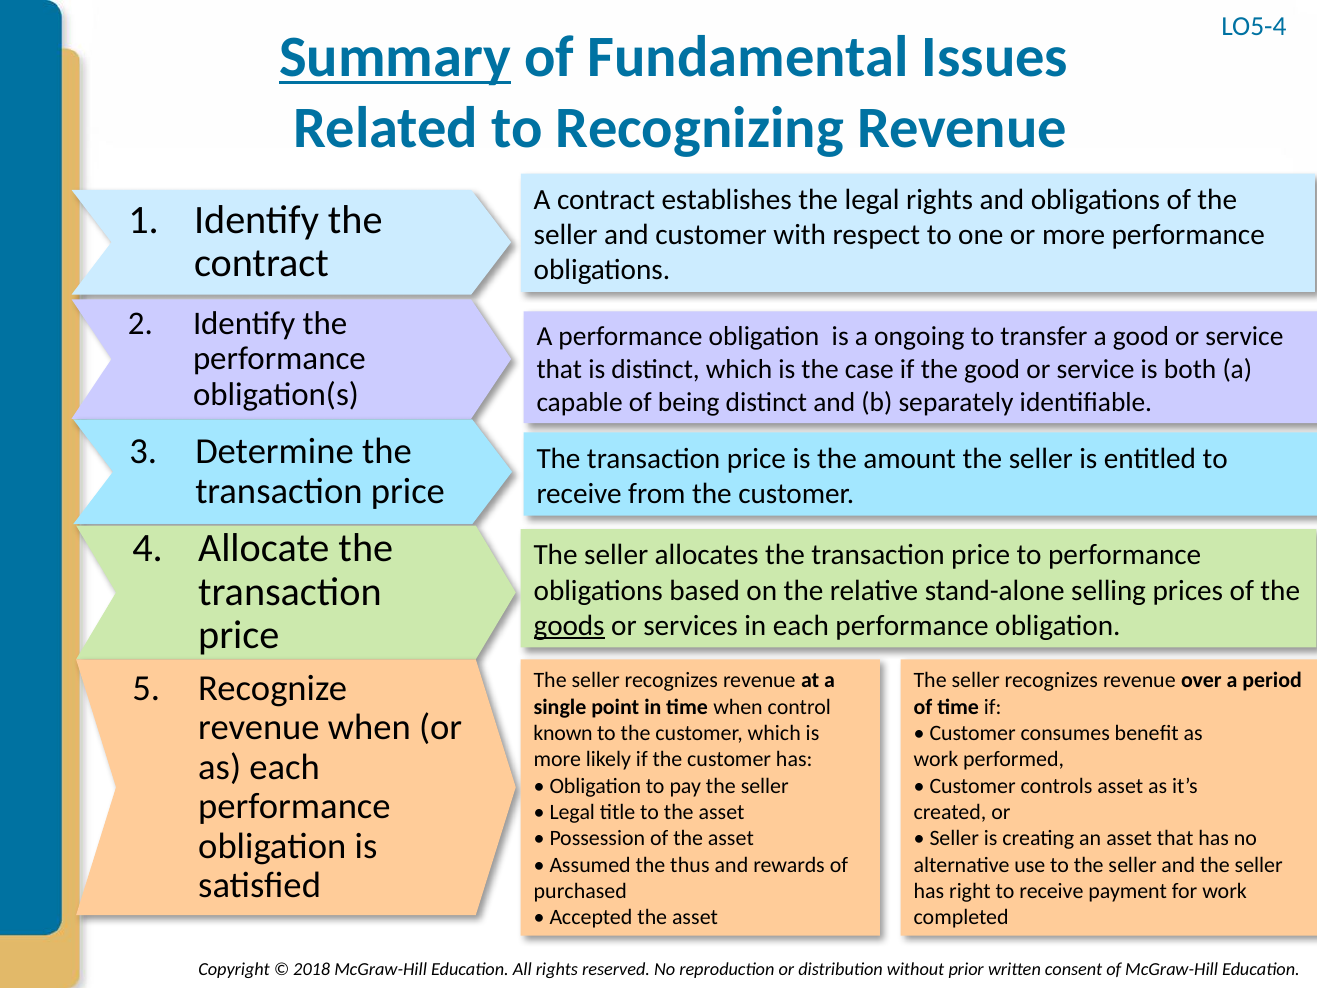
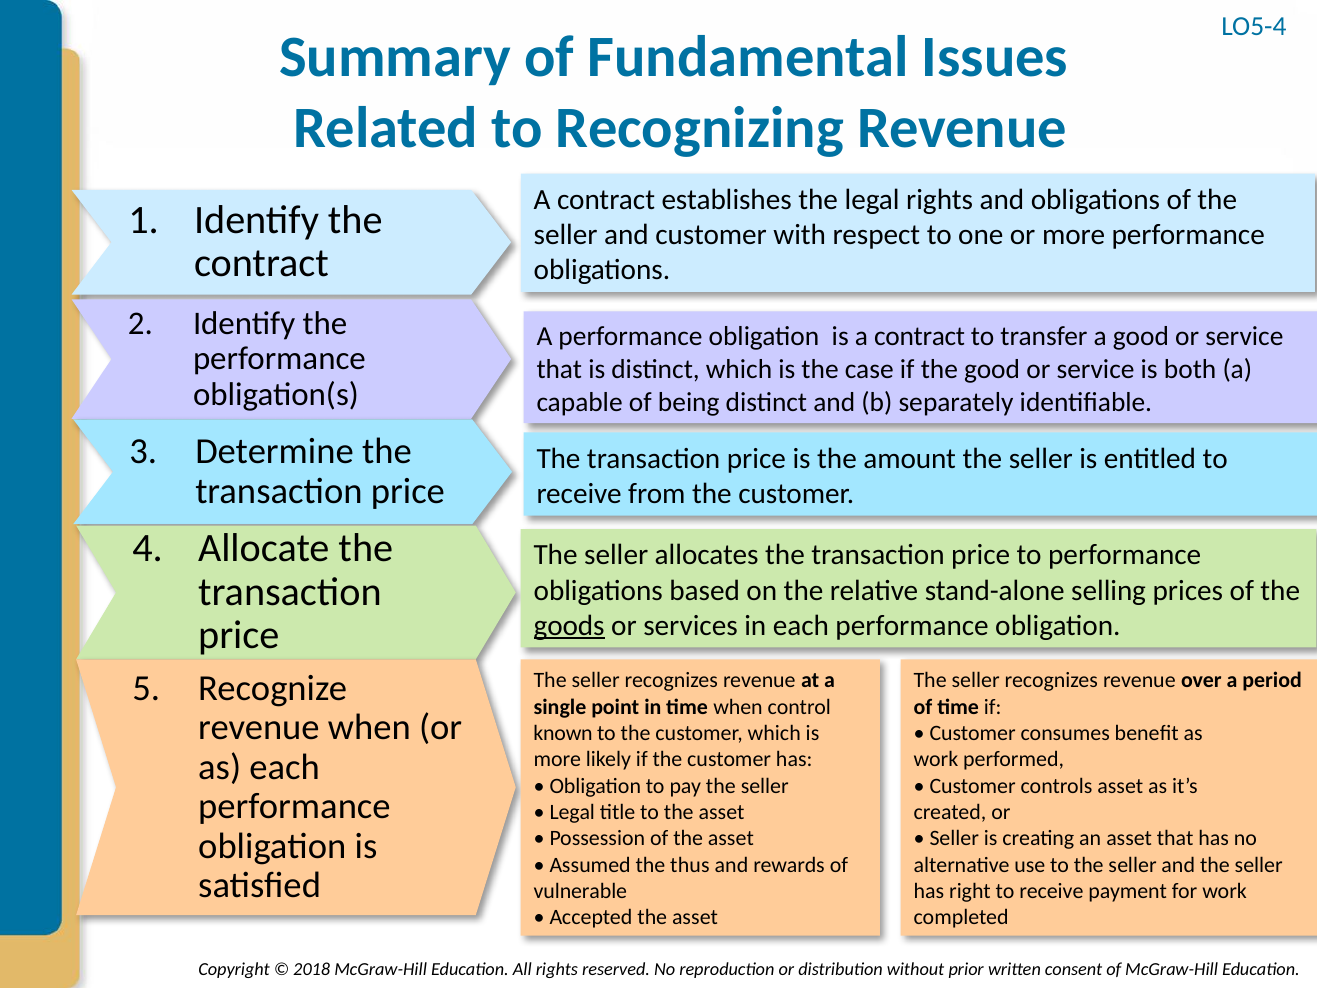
Summary underline: present -> none (395, 57)
is a ongoing: ongoing -> contract (920, 336)
purchased: purchased -> vulnerable (580, 891)
